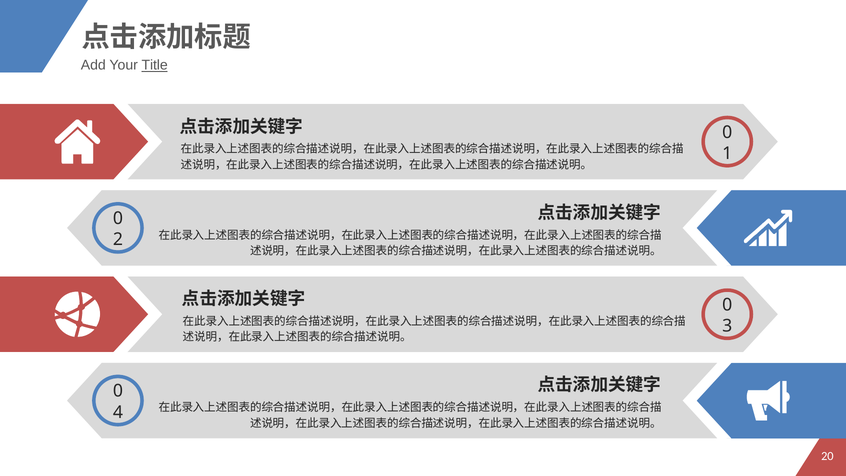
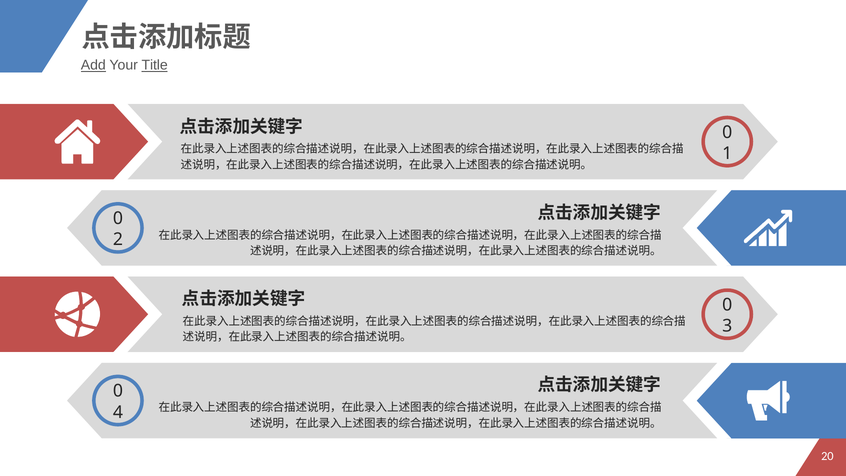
Add underline: none -> present (93, 65)
